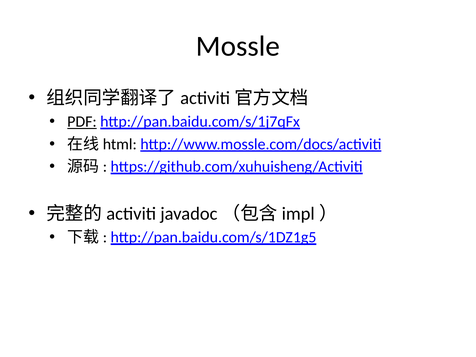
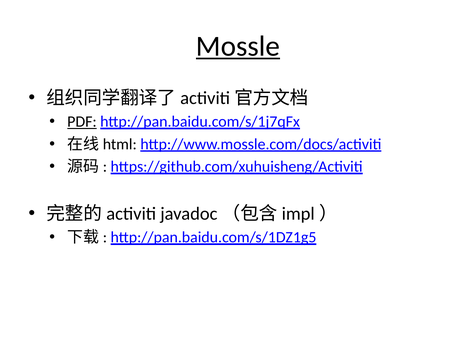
Mossle underline: none -> present (238, 46)
